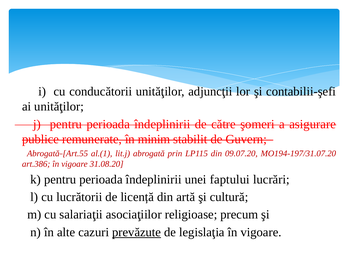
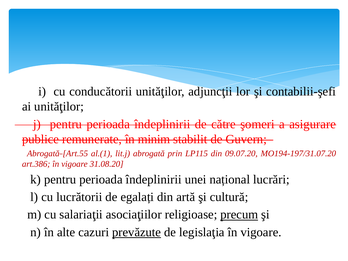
faptului: faptului -> național (230, 179)
licență: licență -> egalați (137, 197)
precum underline: none -> present (239, 215)
